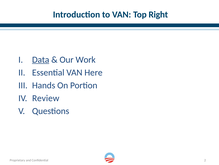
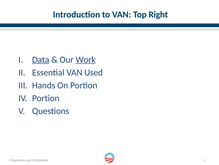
Work underline: none -> present (86, 59)
Here: Here -> Used (94, 72)
Review: Review -> Portion (46, 98)
